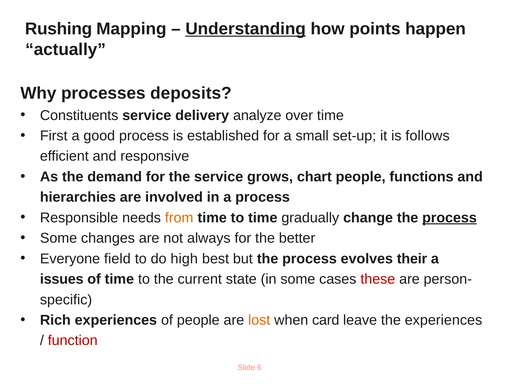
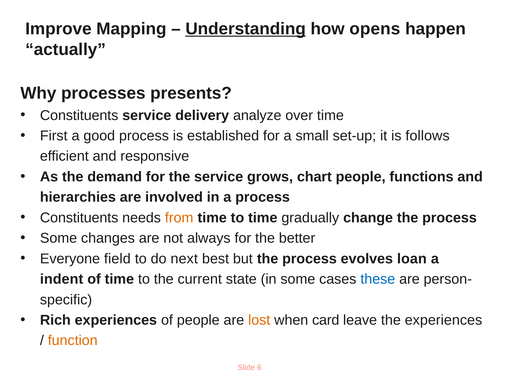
Rushing: Rushing -> Improve (58, 29)
points: points -> opens (375, 29)
deposits: deposits -> presents (191, 93)
Responsible: Responsible -> Constituents (79, 218)
process underline: present -> none (450, 218)
high: high -> next (184, 259)
their: their -> loan (412, 259)
issues: issues -> indent (62, 279)
these colour: red -> blue (378, 279)
function colour: red -> orange (73, 341)
